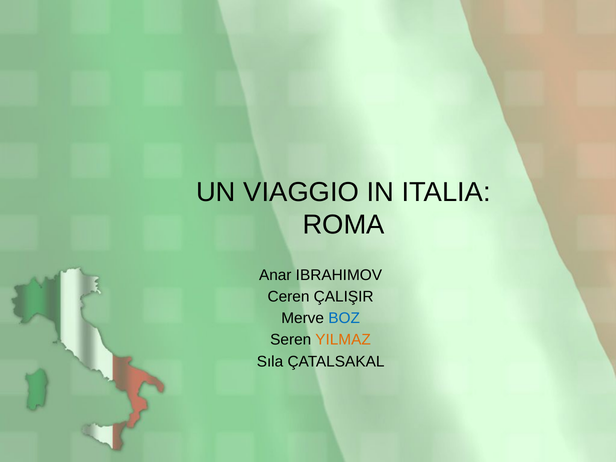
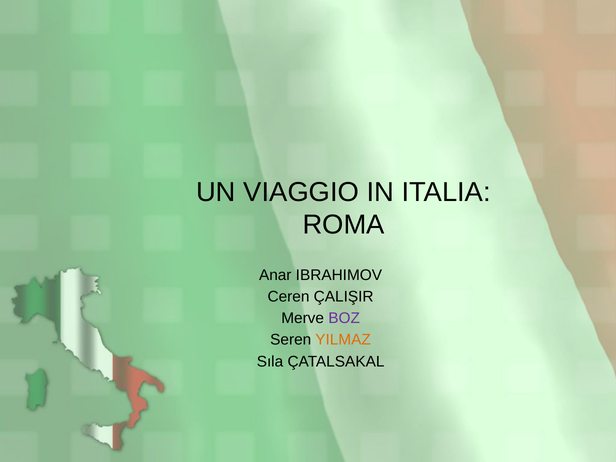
BOZ colour: blue -> purple (344, 318)
